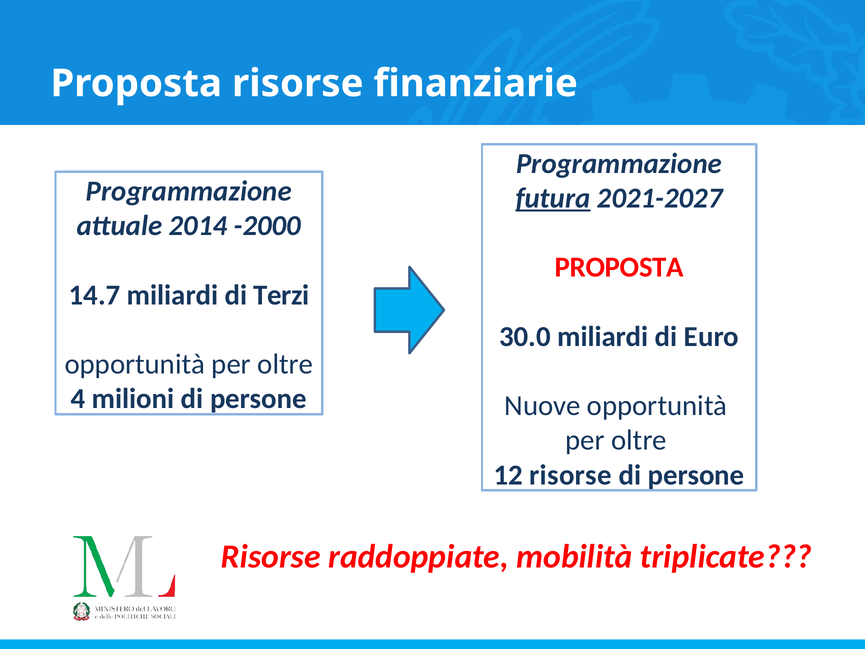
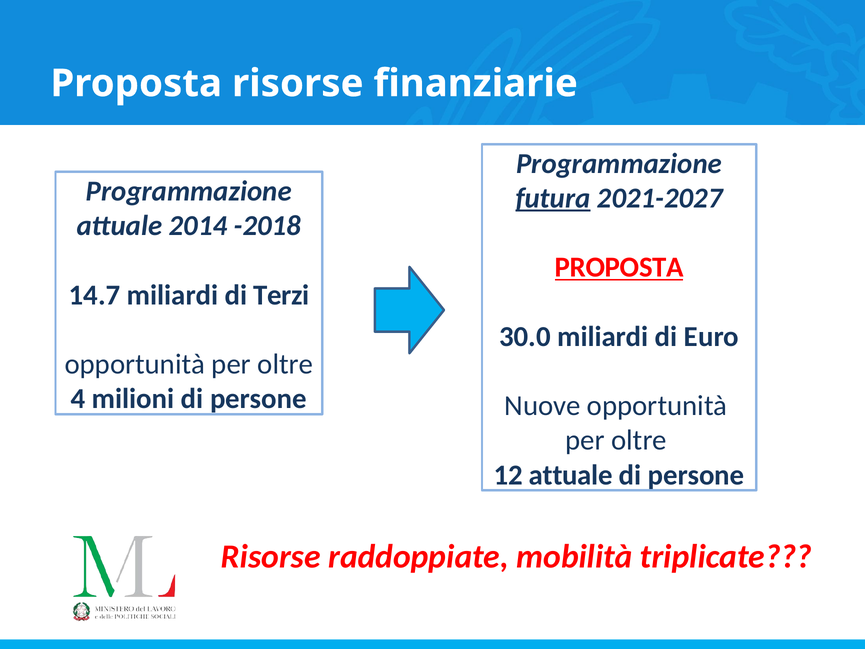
-2000: -2000 -> -2018 (267, 226)
PROPOSTA underline: none -> present (619, 267)
12 risorse: risorse -> attuale (571, 475)
